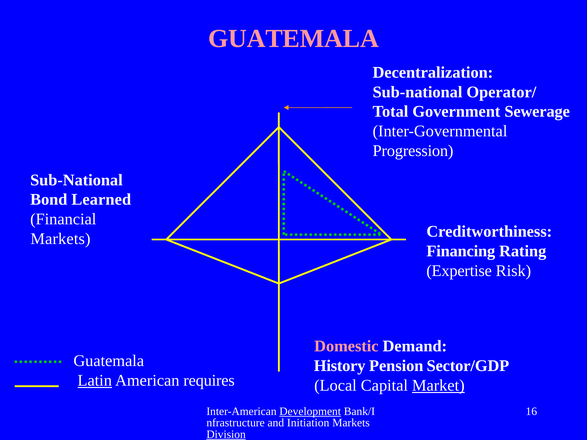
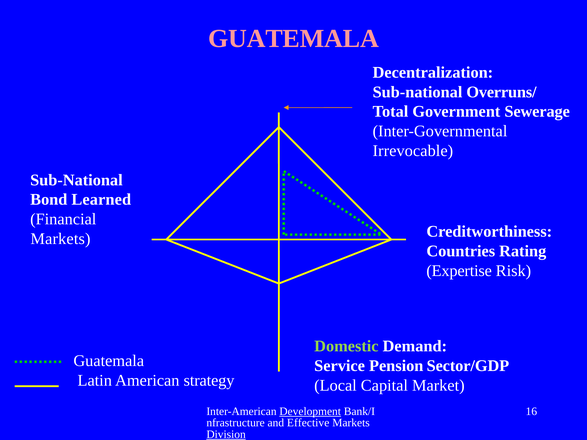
Operator/: Operator/ -> Overruns/ (501, 92)
Progression: Progression -> Irrevocable (413, 151)
Financing: Financing -> Countries (461, 251)
Domestic colour: pink -> light green (346, 346)
History: History -> Service (340, 366)
Latin underline: present -> none (95, 381)
requires: requires -> strategy (209, 381)
Market underline: present -> none (438, 386)
Initiation: Initiation -> Effective (308, 423)
